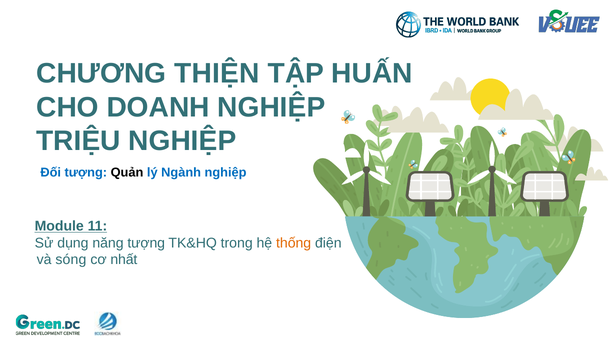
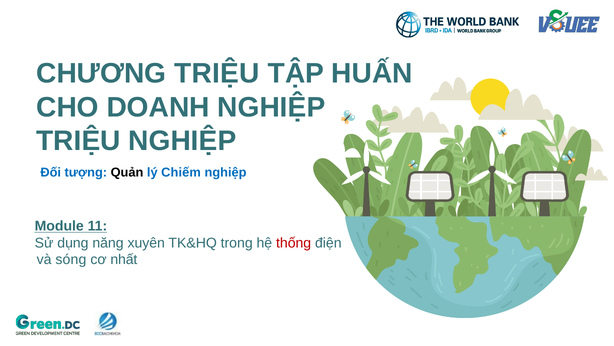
CHƯƠNG THIỆN: THIỆN -> TRIỆU (217, 73)
Ngành: Ngành -> Chiếm (181, 172)
năng tượng: tượng -> xuyên (146, 242)
thống colour: orange -> red (294, 242)
